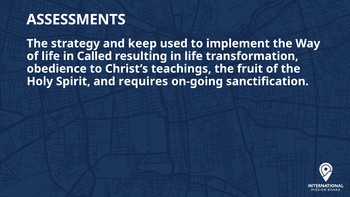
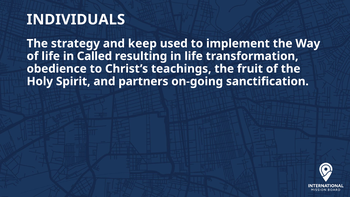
ASSESSMENTS: ASSESSMENTS -> INDIVIDUALS (76, 20)
requires: requires -> partners (143, 81)
